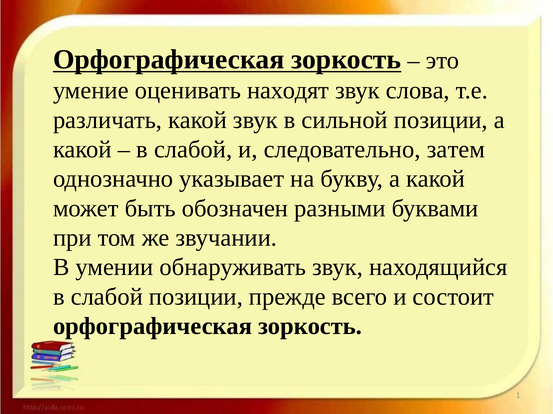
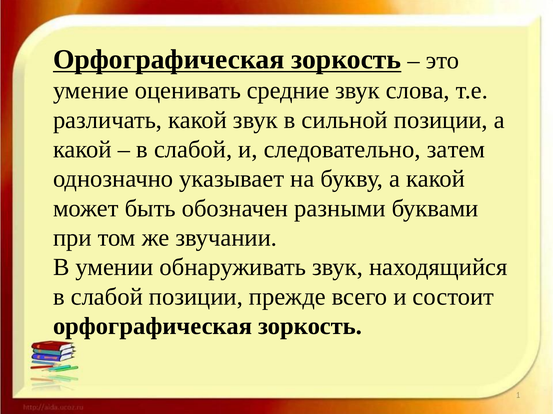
находят: находят -> средние (288, 91)
